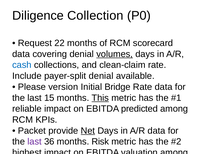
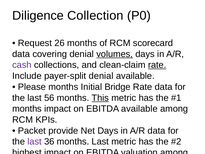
22: 22 -> 26 (60, 43)
cash colour: blue -> purple (22, 65)
rate underline: none -> present (157, 65)
Please version: version -> months (63, 87)
15: 15 -> 56 (49, 98)
reliable: reliable -> months (27, 109)
EBITDA predicted: predicted -> available (139, 109)
Net underline: present -> none (88, 130)
months Risk: Risk -> Last (100, 141)
